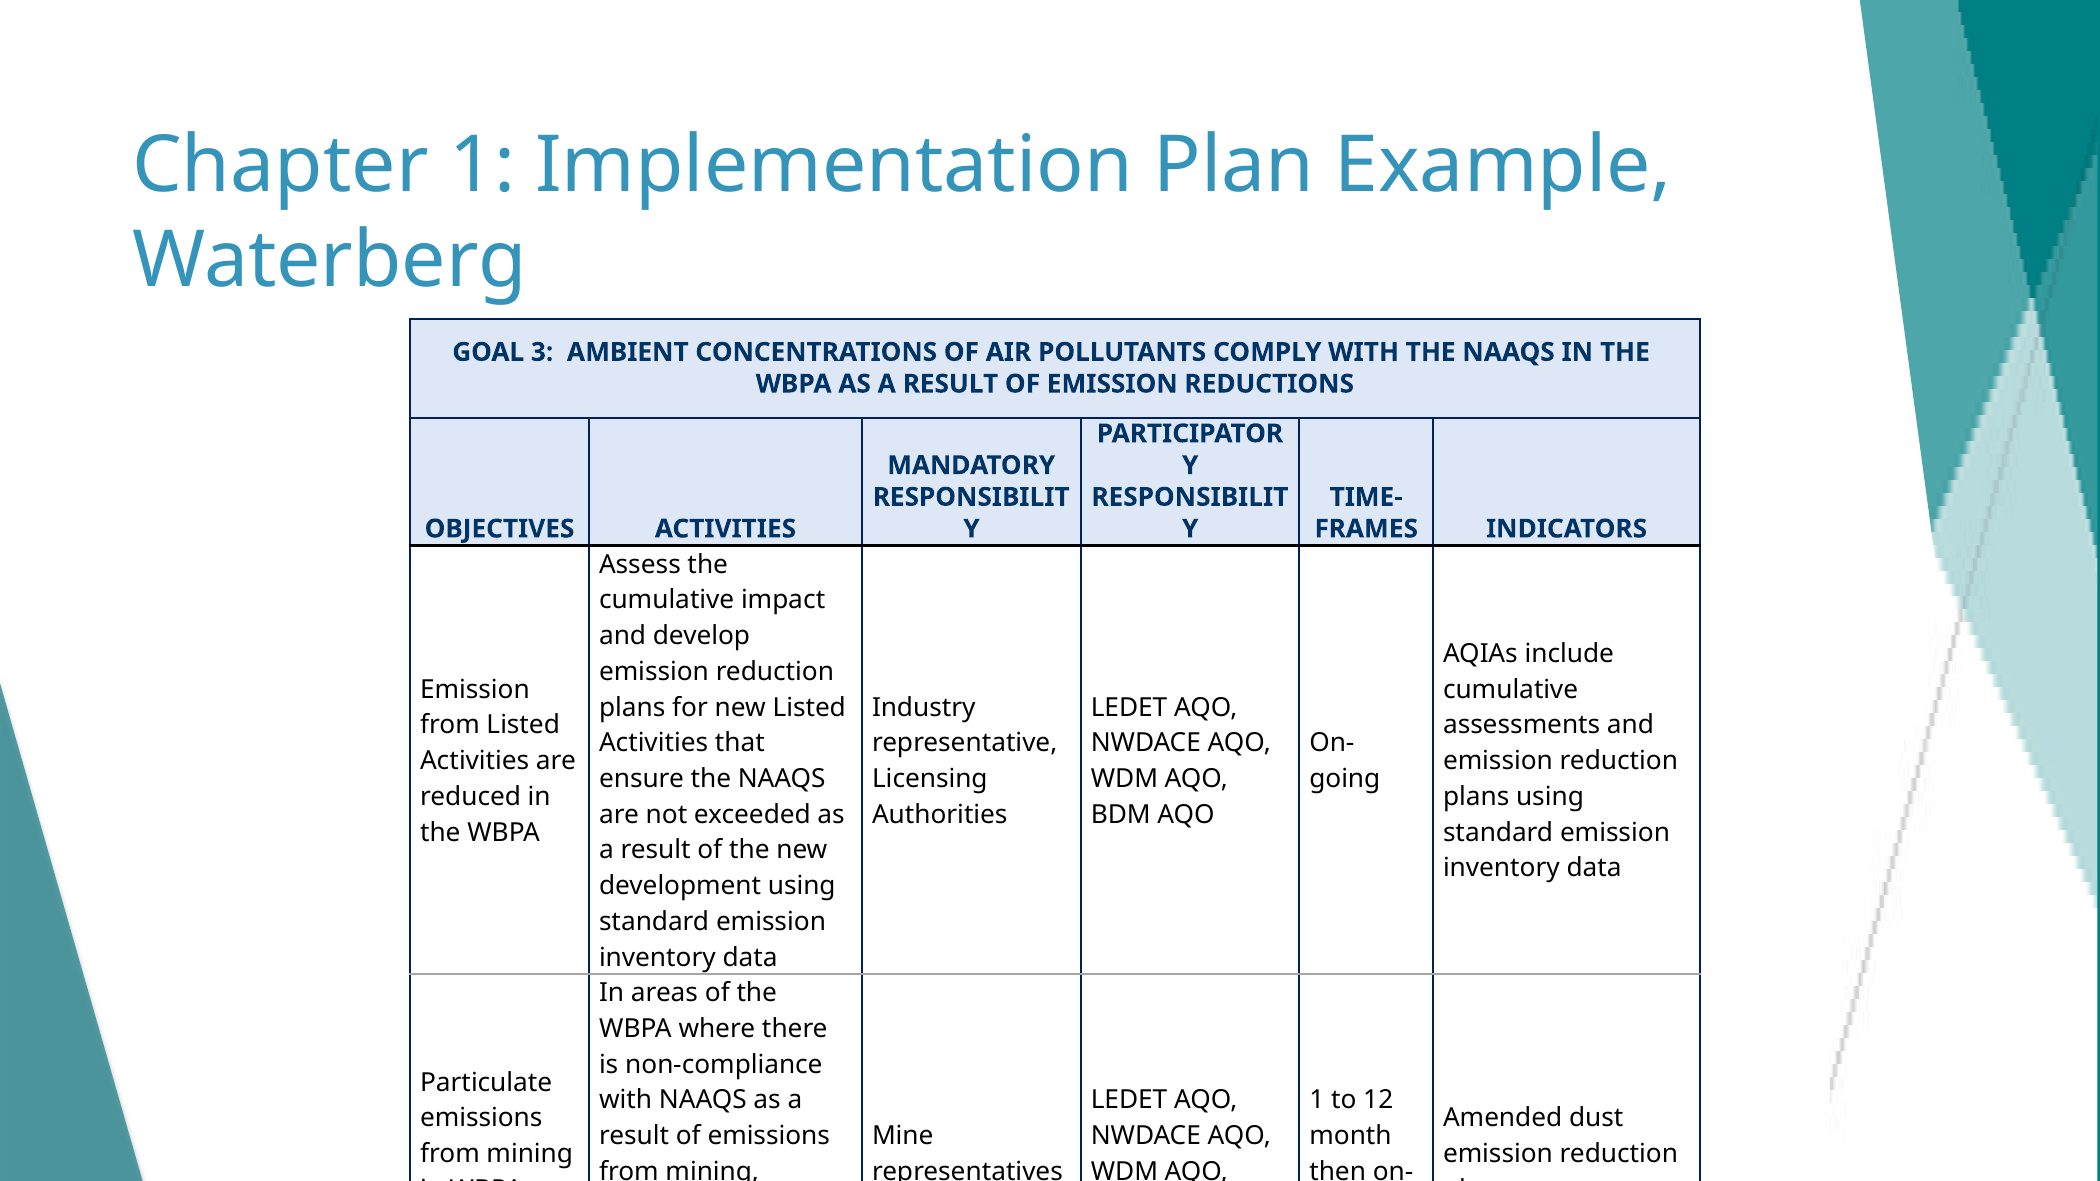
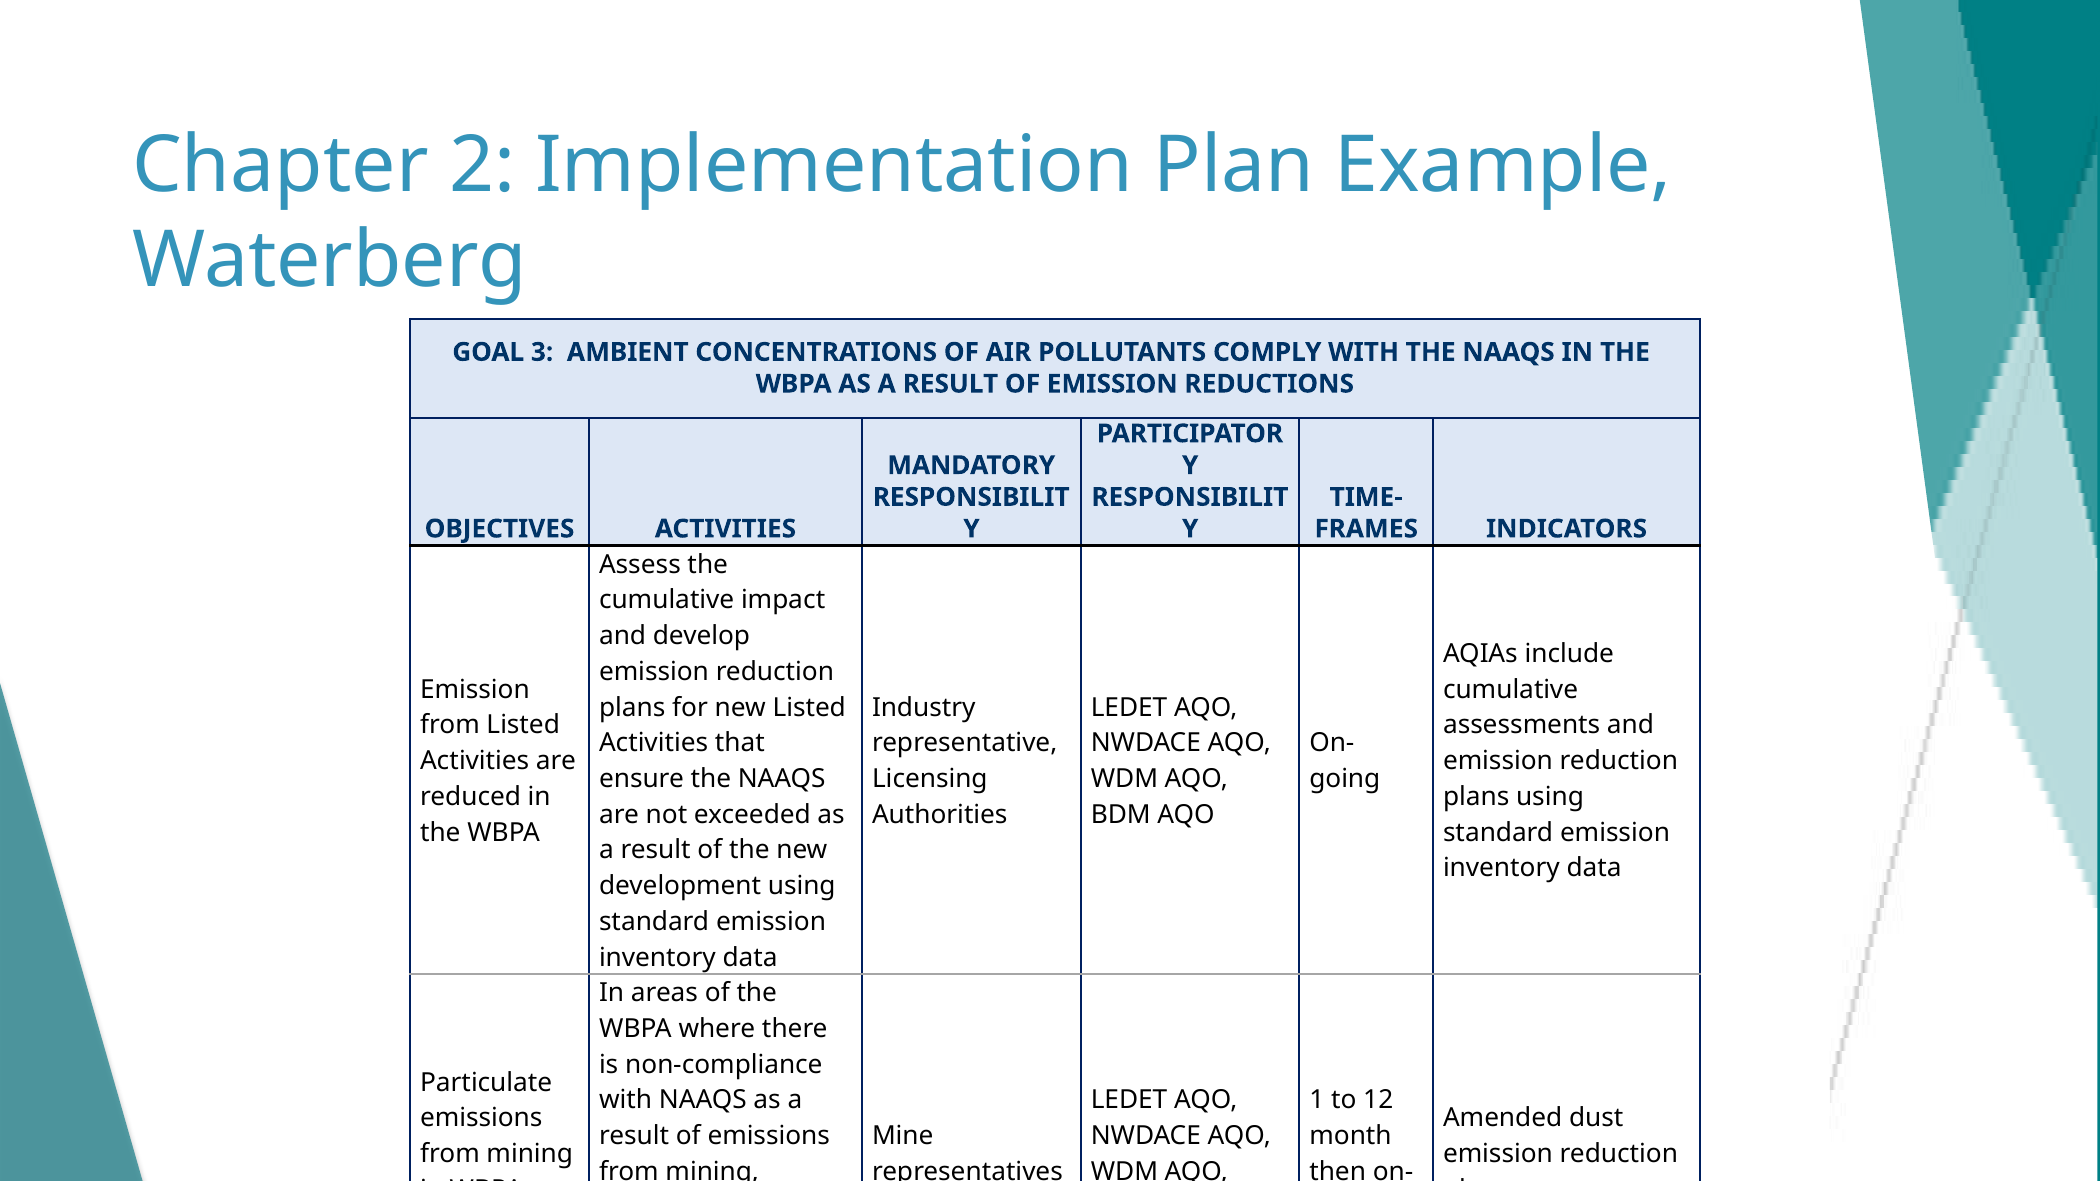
Chapter 1: 1 -> 2 (482, 166)
